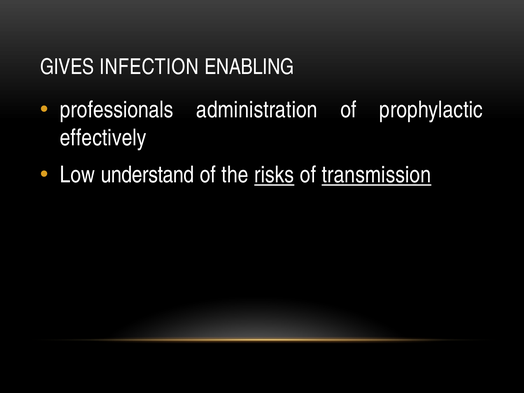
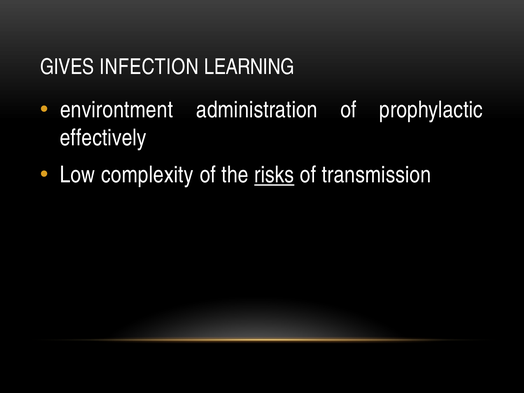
ENABLING: ENABLING -> LEARNING (249, 67)
professionals: professionals -> environtment (117, 110)
understand: understand -> complexity (147, 175)
transmission underline: present -> none (376, 175)
